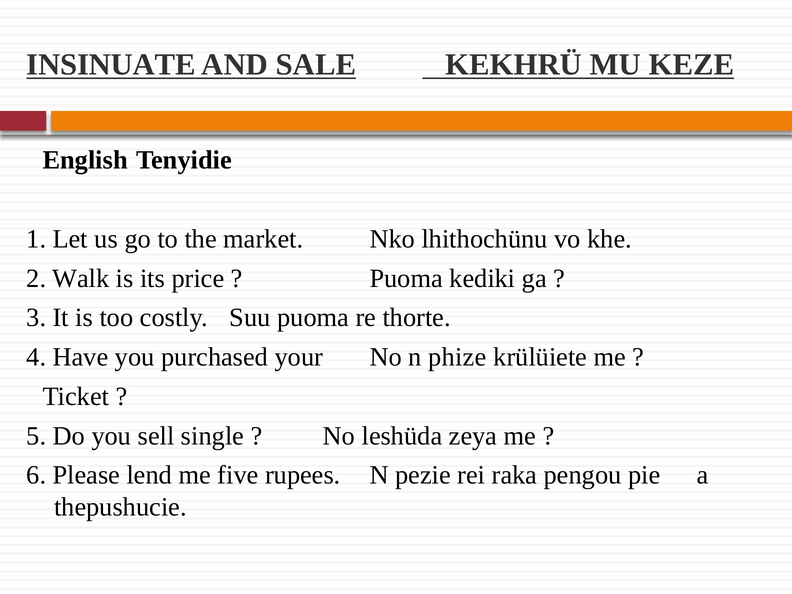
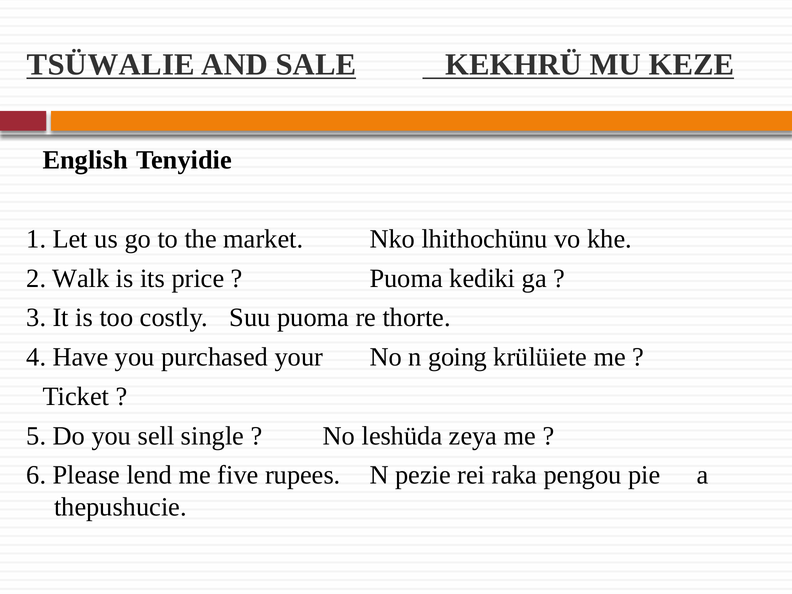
INSINUATE: INSINUATE -> TSÜWALIE (111, 65)
phize: phize -> going (458, 357)
